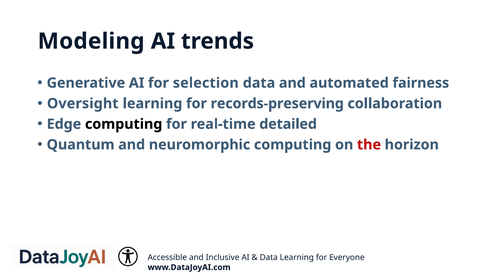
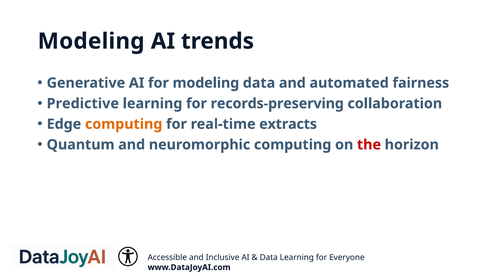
for selection: selection -> modeling (206, 83)
Oversight: Oversight -> Predictive (83, 104)
computing colour: black -> orange (124, 124)
detailed: detailed -> extracts (288, 124)
